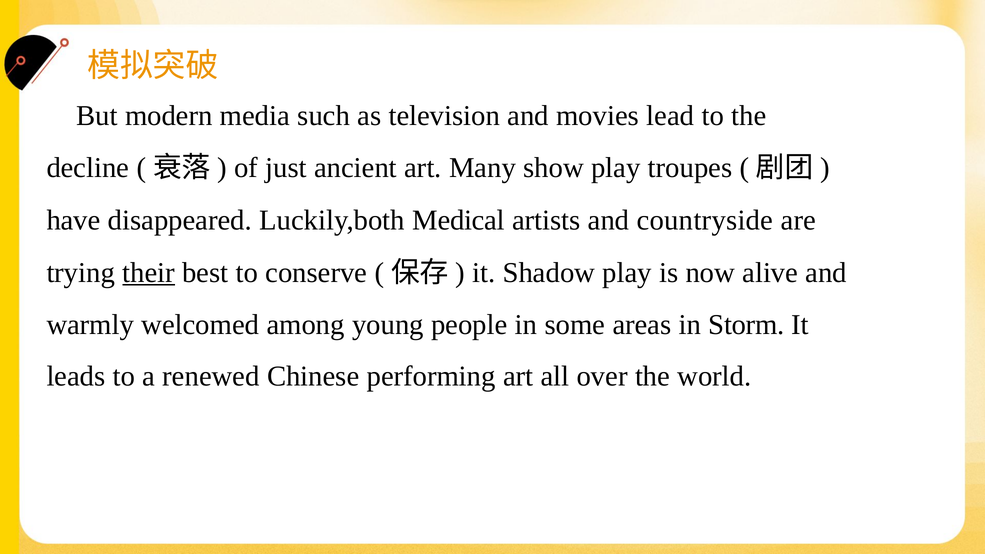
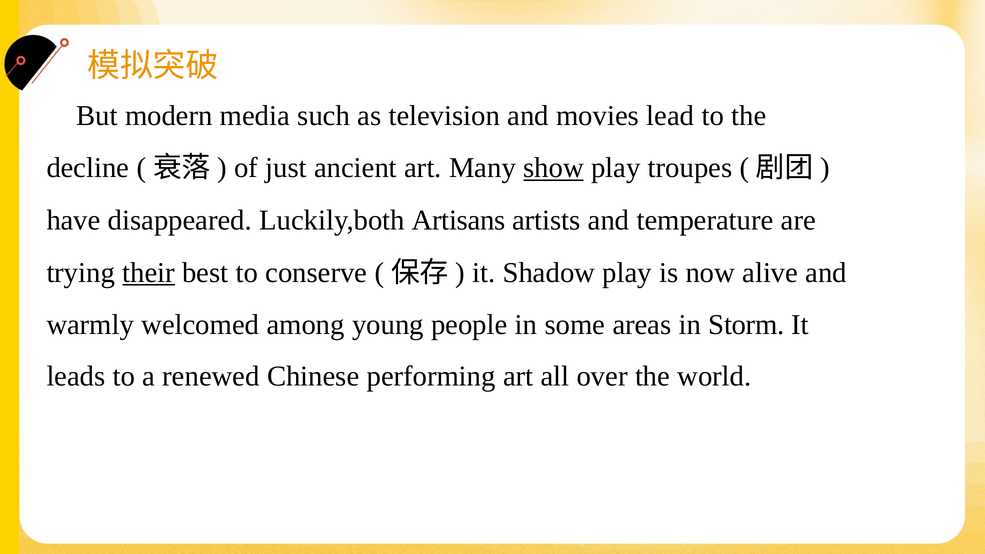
show underline: none -> present (554, 168)
Medical: Medical -> Artisans (459, 220)
countryside: countryside -> temperature (705, 220)
